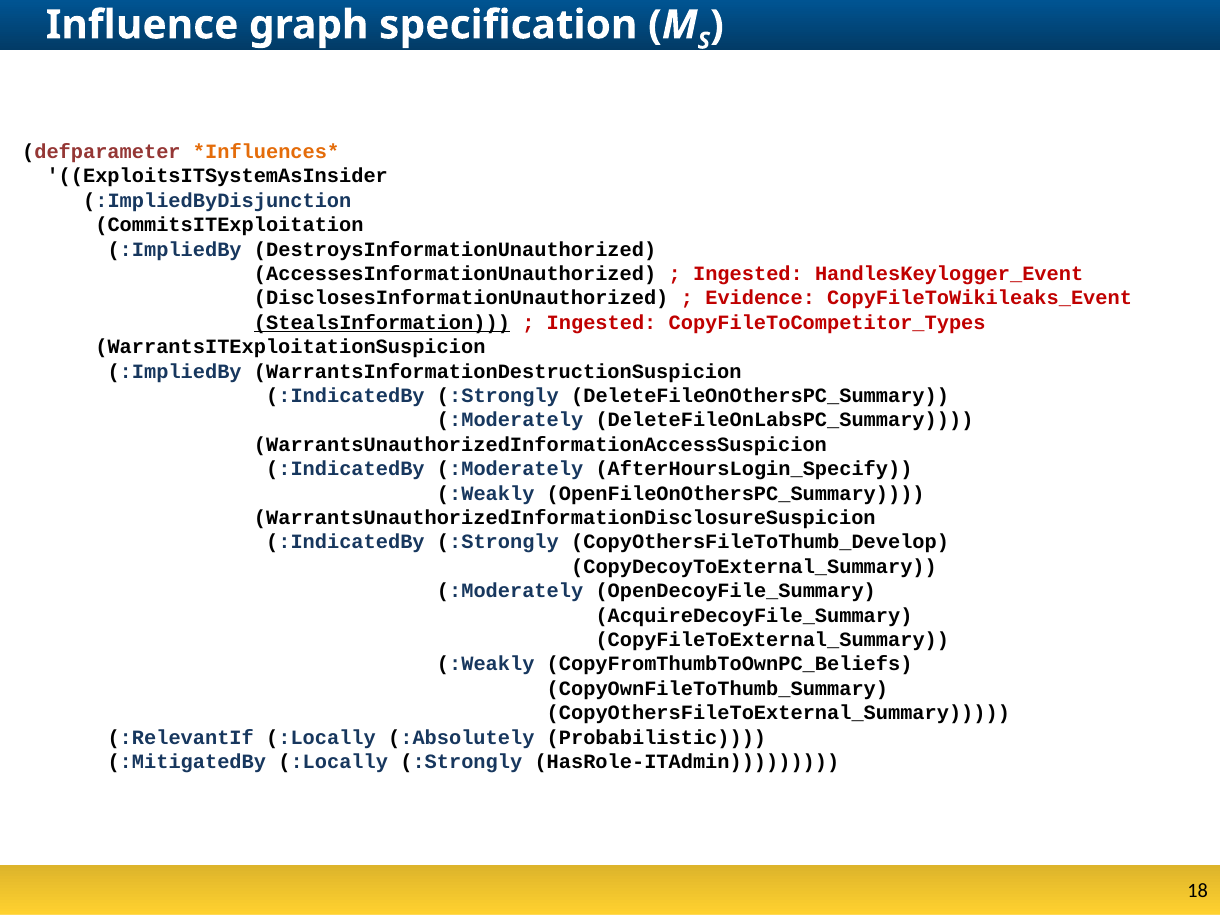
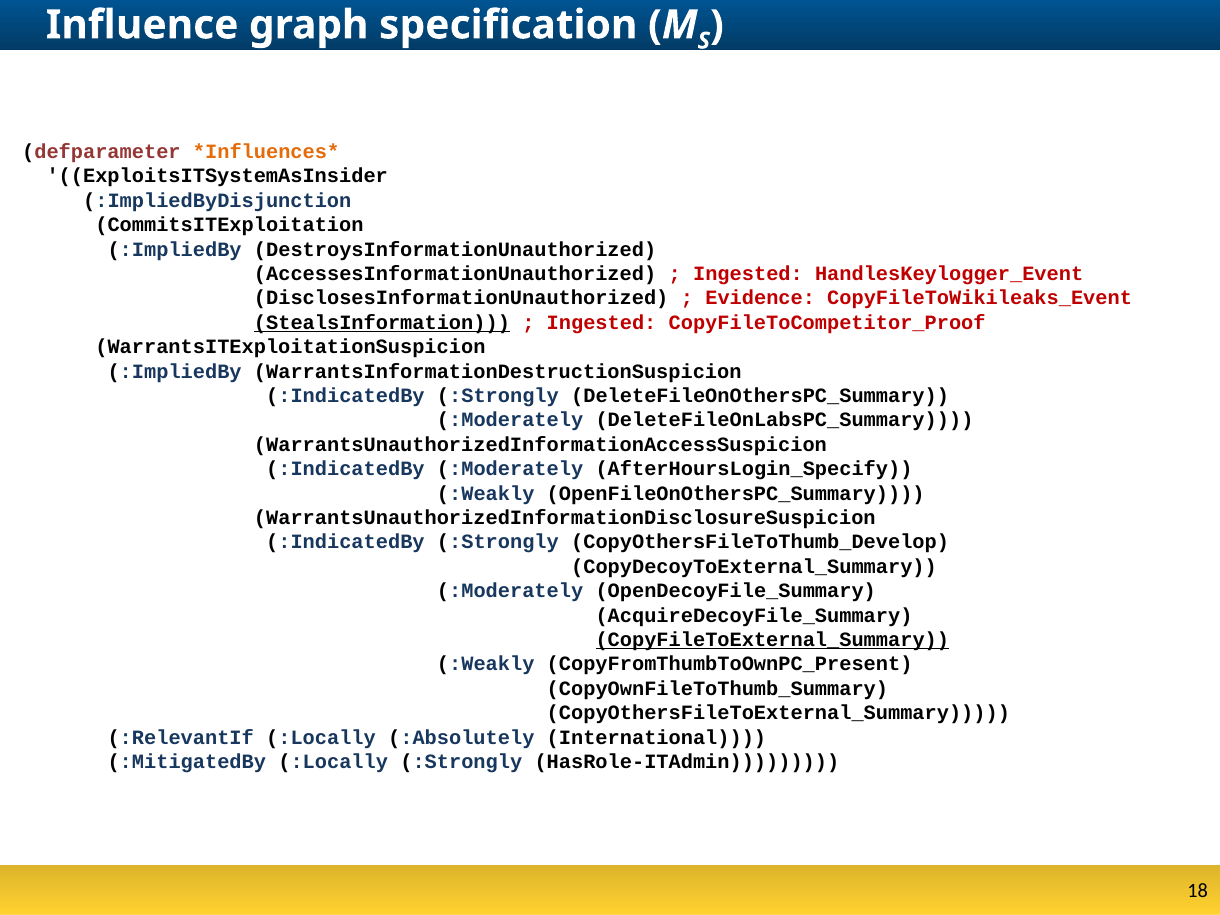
CopyFileToCompetitor_Types: CopyFileToCompetitor_Types -> CopyFileToCompetitor_Proof (827, 323)
CopyFileToExternal_Summary underline: none -> present (772, 640)
CopyFromThumbToOwnPC_Beliefs: CopyFromThumbToOwnPC_Beliefs -> CopyFromThumbToOwnPC_Present (730, 664)
Probabilistic: Probabilistic -> International (656, 737)
